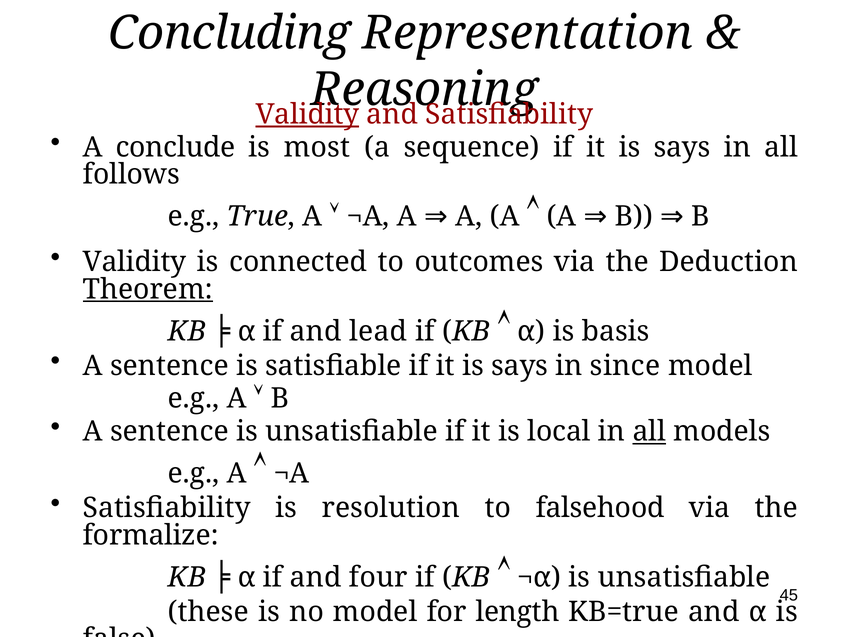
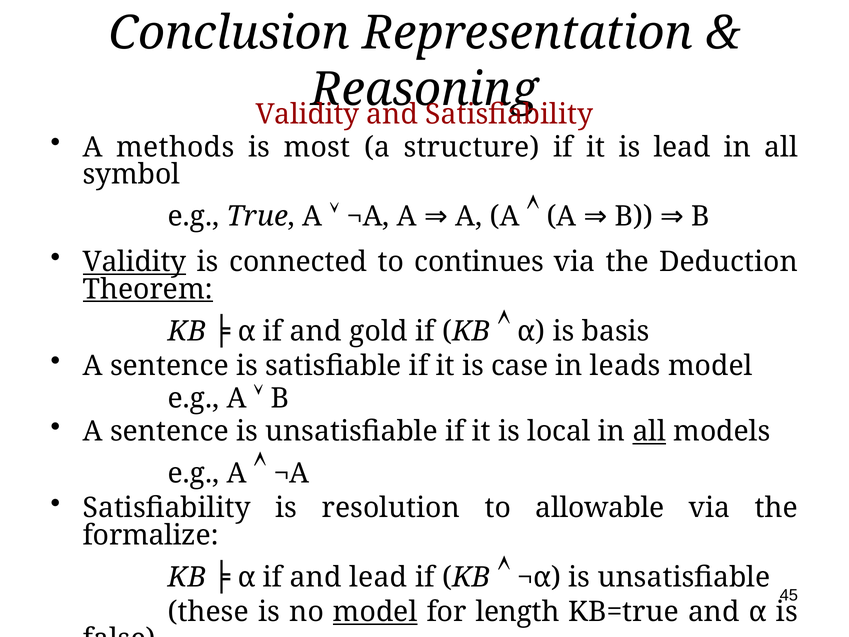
Concluding: Concluding -> Conclusion (229, 33)
Validity underline: present -> none (307, 114)
conclude: conclude -> methods (175, 147)
sequence: sequence -> structure (472, 147)
says: says -> lead (682, 147)
follows: follows -> symbol (131, 174)
Validity underline: none -> present (135, 262)
outcomes: outcomes -> continues (479, 262)
lead: lead -> gold (378, 331)
says: says -> case (520, 366)
since: since -> leads (625, 366)
falsehood: falsehood -> allowable (600, 508)
and four: four -> lead (378, 577)
model underline: none -> present (375, 612)
